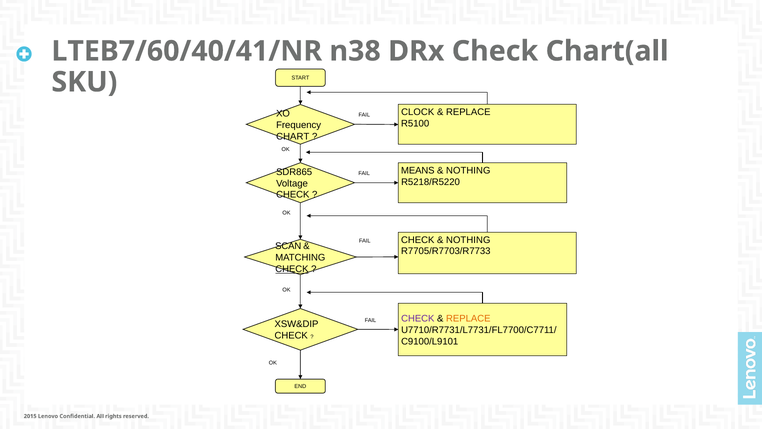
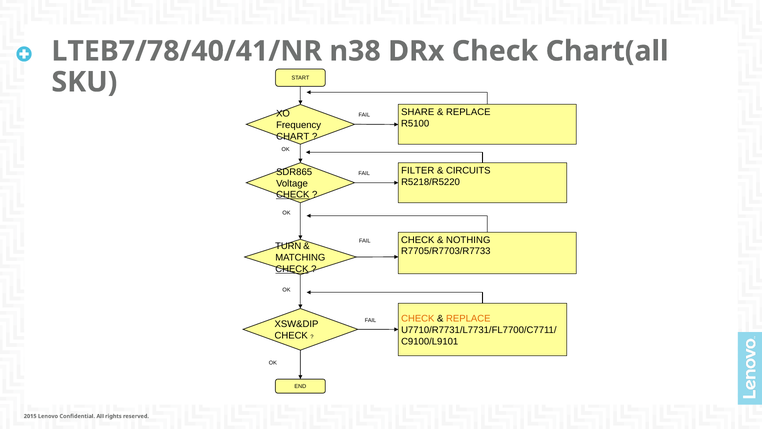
LTEB7/60/40/41/NR: LTEB7/60/40/41/NR -> LTEB7/78/40/41/NR (187, 51)
CLOCK: CLOCK -> SHARE (418, 112)
MEANS: MEANS -> FILTER (418, 170)
NOTHING: NOTHING -> CIRCUITS (468, 170)
CHECK underline: none -> present (293, 195)
SCAN: SCAN -> TURN (288, 246)
CHECK colour: purple -> orange (418, 318)
